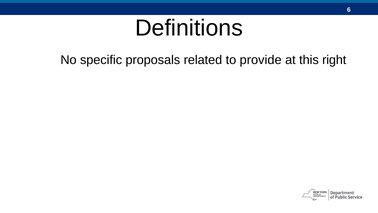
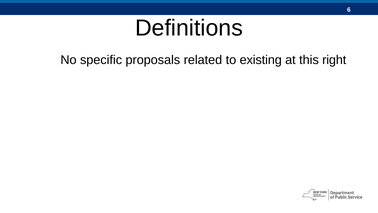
provide: provide -> existing (261, 60)
